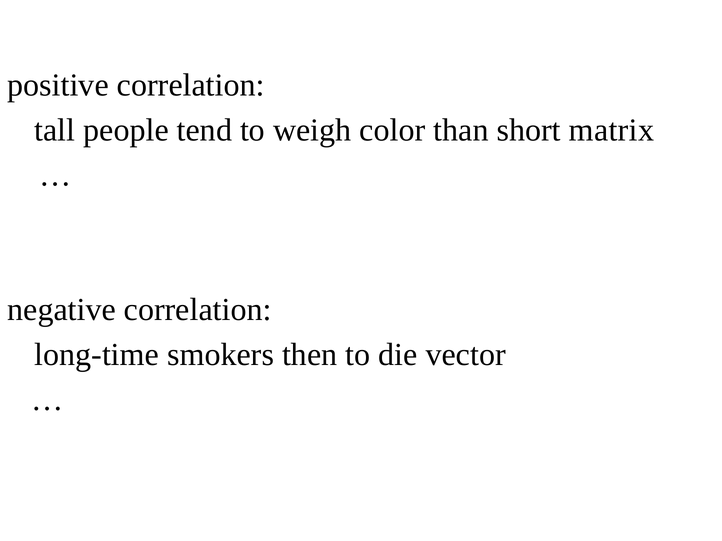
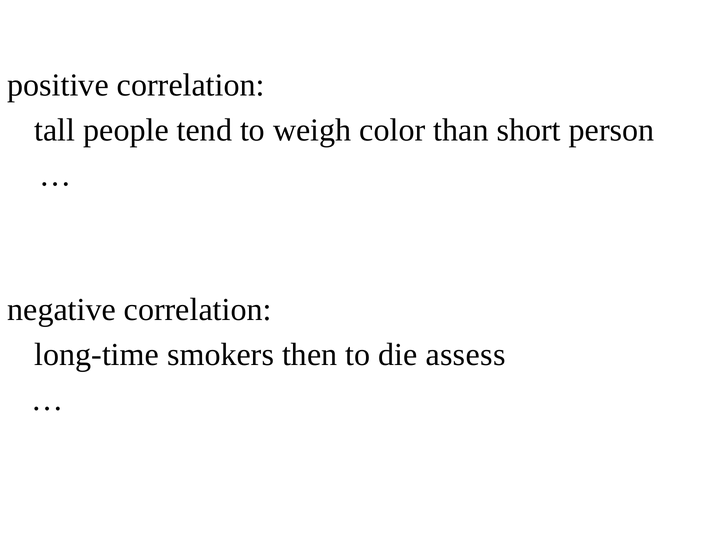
matrix: matrix -> person (612, 130)
vector: vector -> assess (466, 355)
